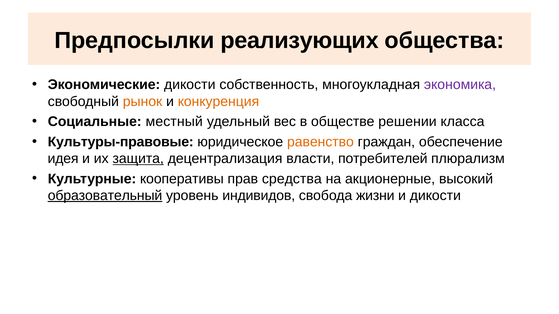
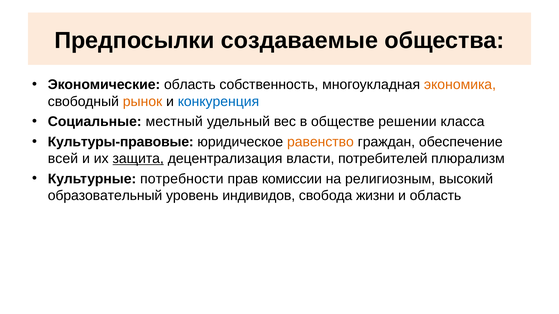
реализующих: реализующих -> создаваемые (299, 40)
Экономические дикости: дикости -> область (190, 85)
экономика colour: purple -> orange (460, 85)
конкуренция colour: orange -> blue (218, 102)
идея: идея -> всей (63, 159)
кооперативы: кооперативы -> потребности (182, 179)
средства: средства -> комиссии (292, 179)
акционерные: акционерные -> религиозным (390, 179)
образовательный underline: present -> none (105, 196)
и дикости: дикости -> область (435, 196)
